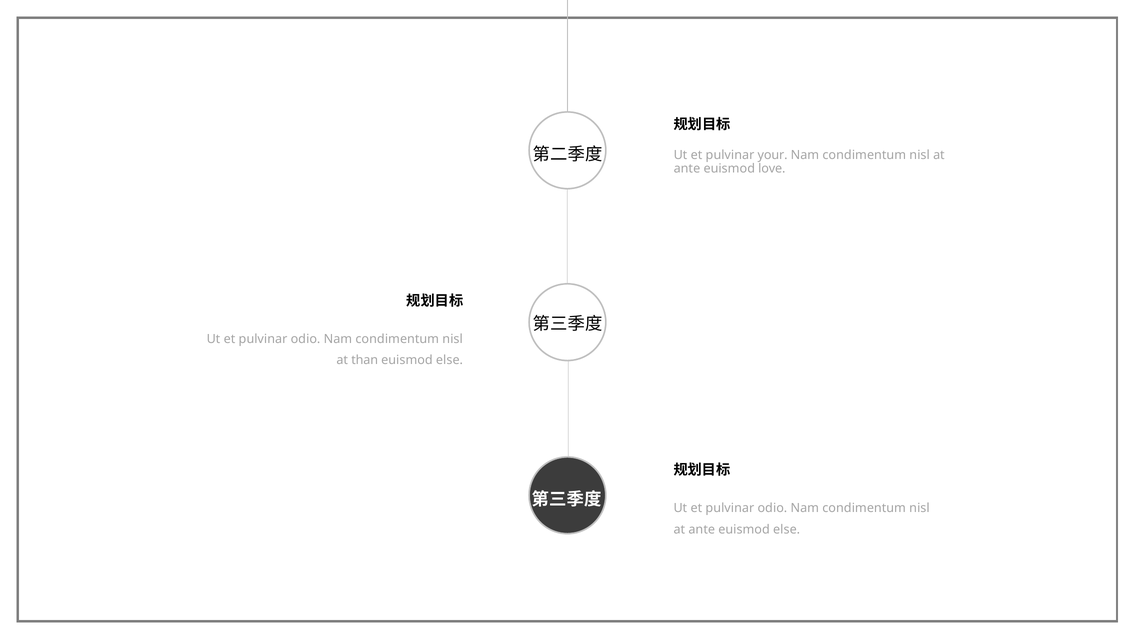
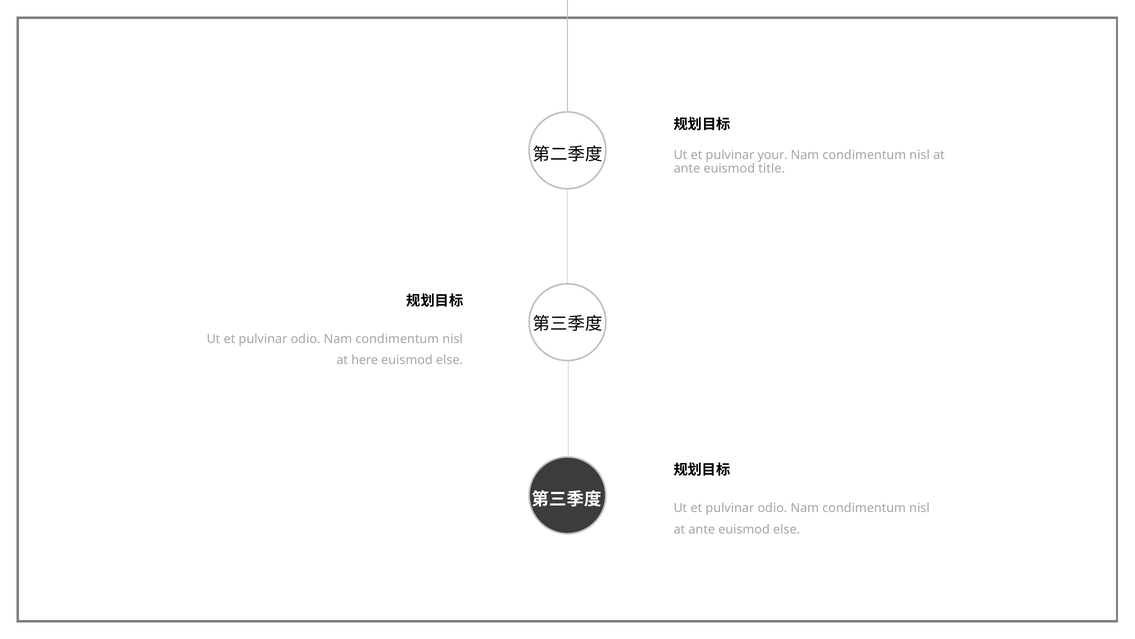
love: love -> title (772, 169)
than: than -> here (365, 360)
